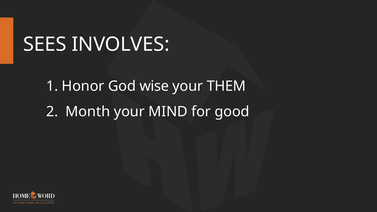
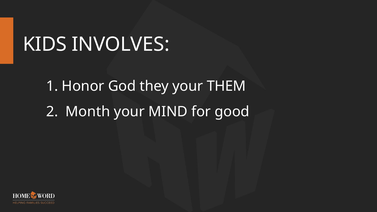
SEES: SEES -> KIDS (45, 44)
wise: wise -> they (154, 86)
